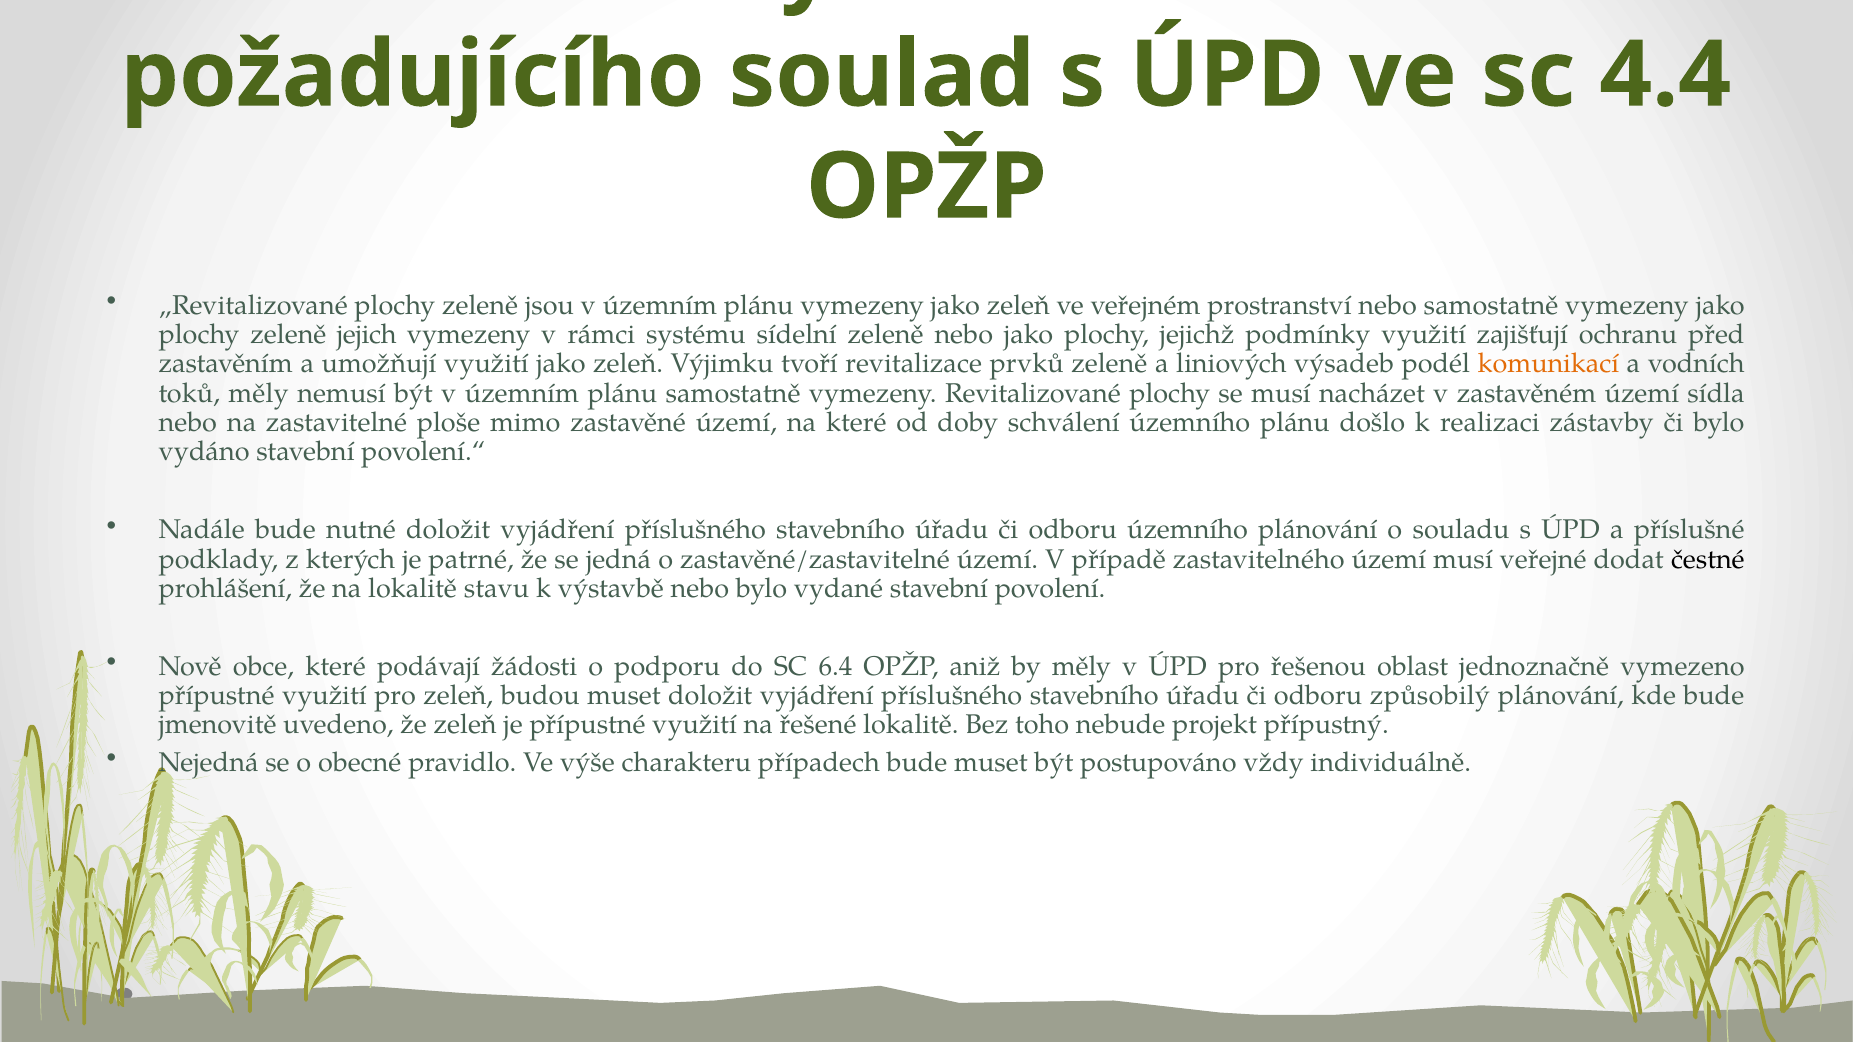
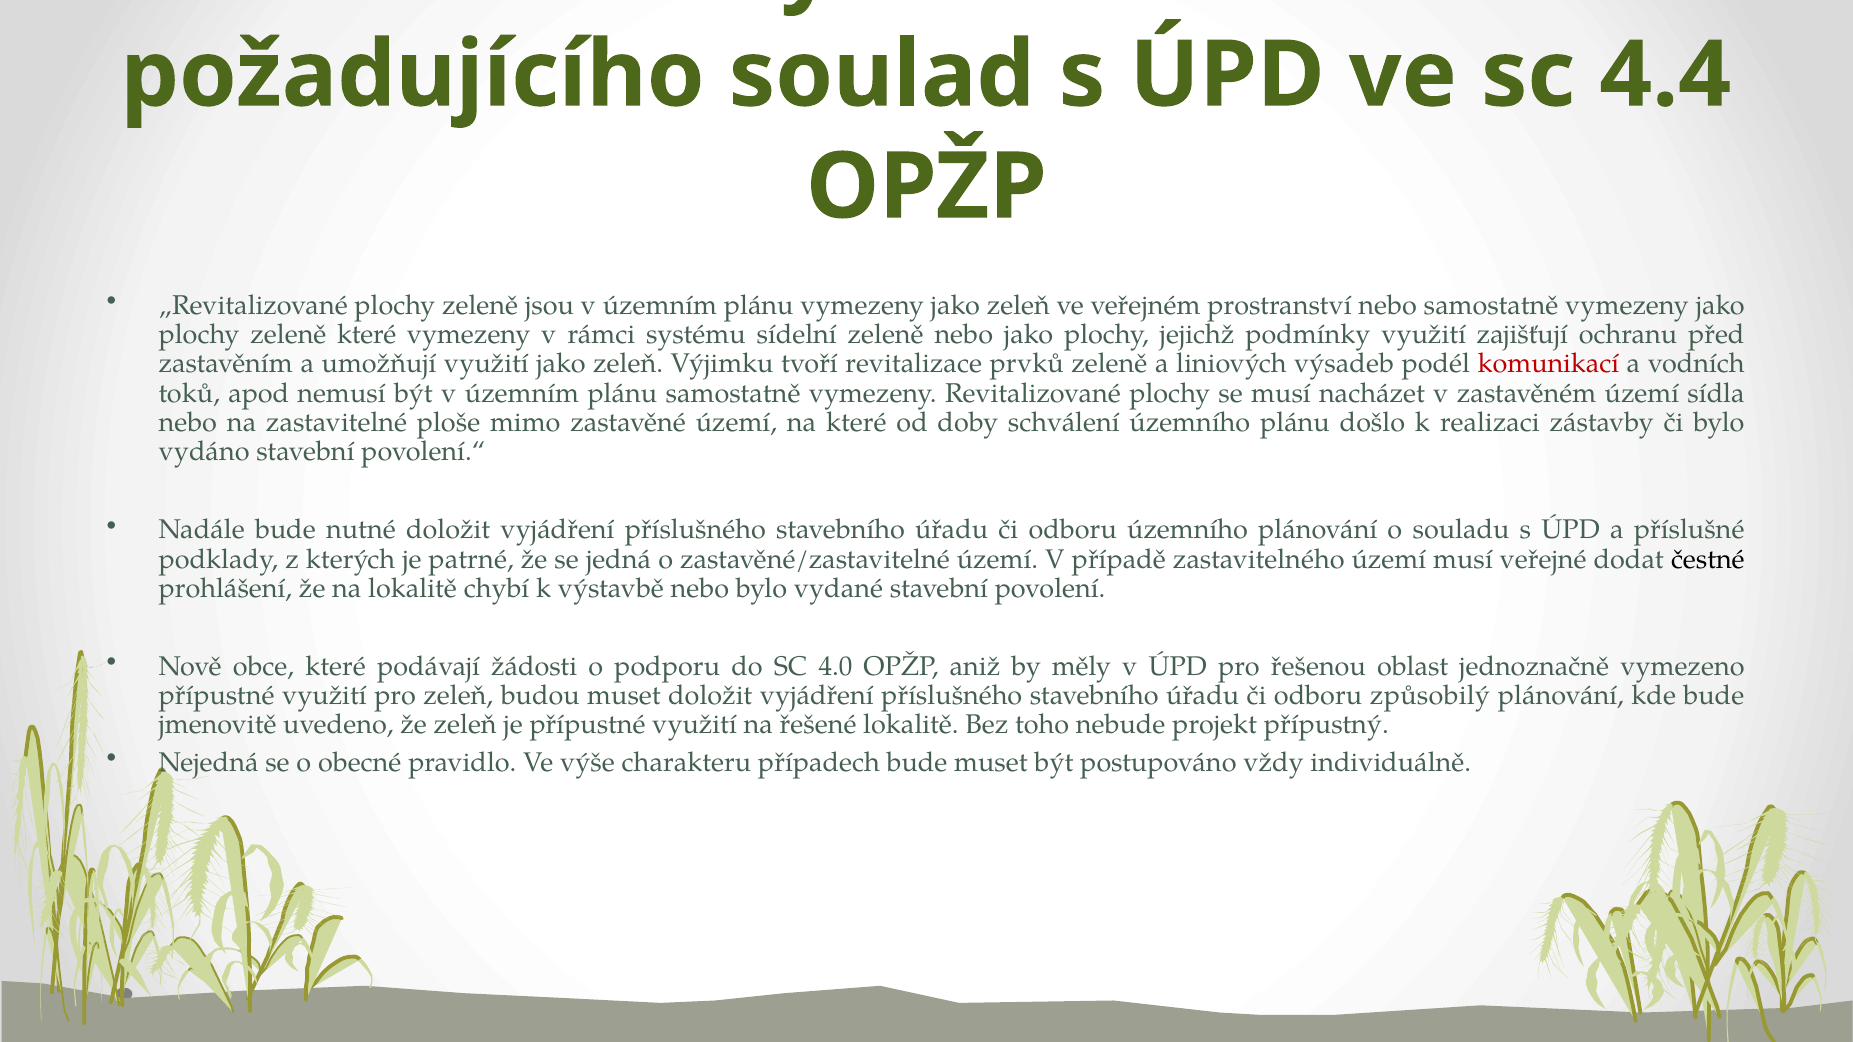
zeleně jejich: jejich -> které (367, 335)
komunikací colour: orange -> red (1548, 364)
toků měly: měly -> apod (259, 393)
stavu: stavu -> chybí (497, 589)
6.4: 6.4 -> 4.0 (835, 667)
